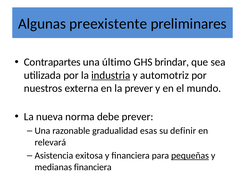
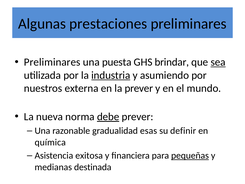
preexistente: preexistente -> prestaciones (108, 24)
Contrapartes: Contrapartes -> Preliminares (52, 62)
último: último -> puesta (117, 62)
sea underline: none -> present (218, 62)
automotriz: automotriz -> asumiendo (165, 75)
debe underline: none -> present (108, 117)
relevará: relevará -> química (50, 142)
medianas financiera: financiera -> destinada (93, 167)
